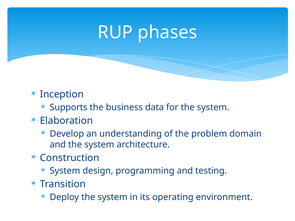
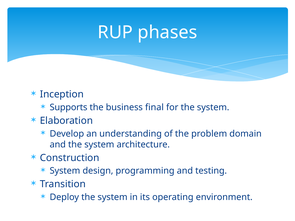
data: data -> final (154, 107)
